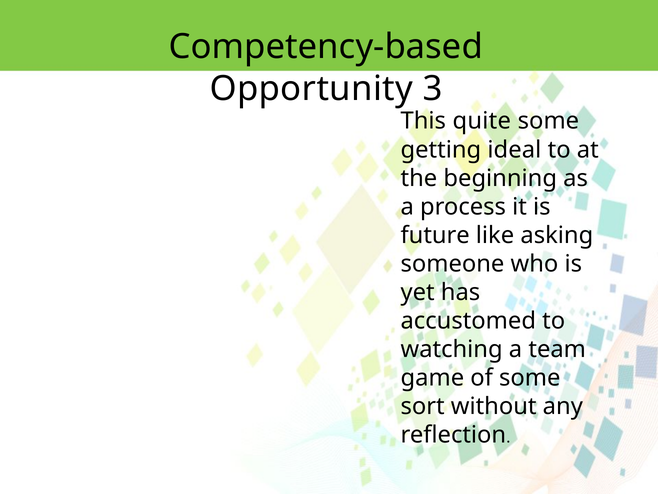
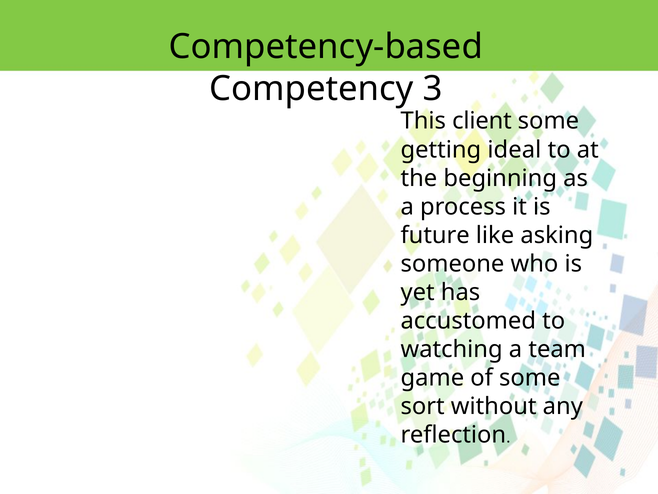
Opportunity: Opportunity -> Competency (311, 89)
quite: quite -> client (482, 121)
